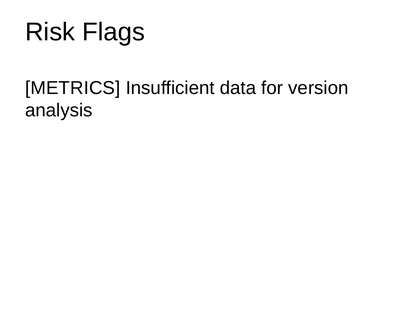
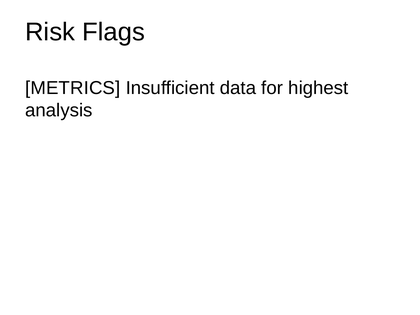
version: version -> highest (318, 88)
